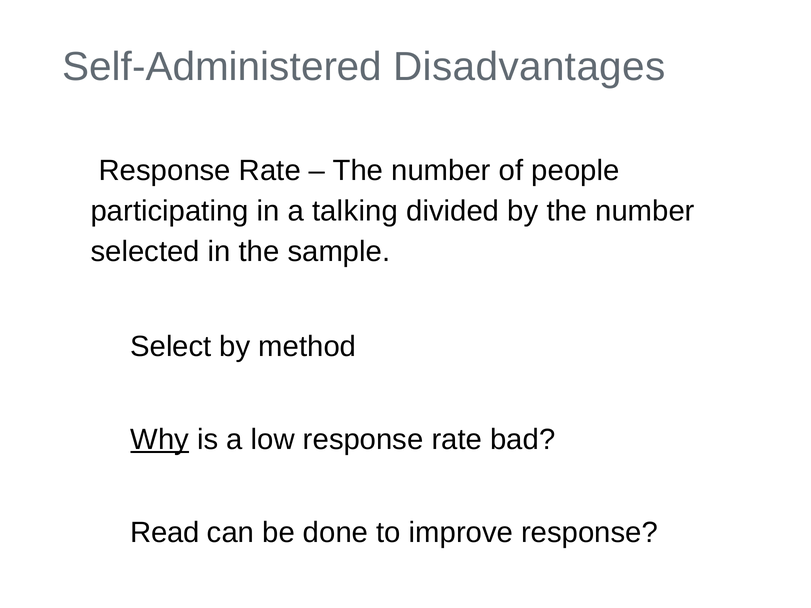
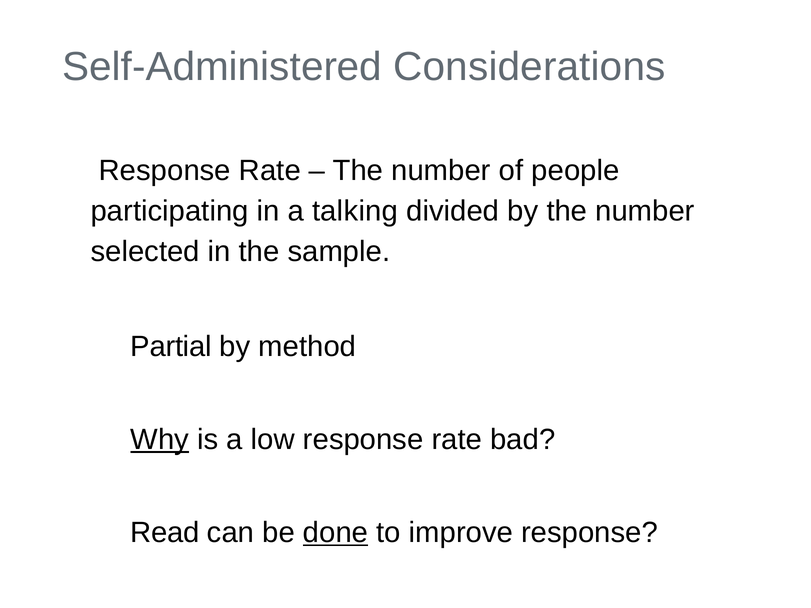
Disadvantages: Disadvantages -> Considerations (529, 67)
Select: Select -> Partial (171, 347)
done underline: none -> present (336, 533)
